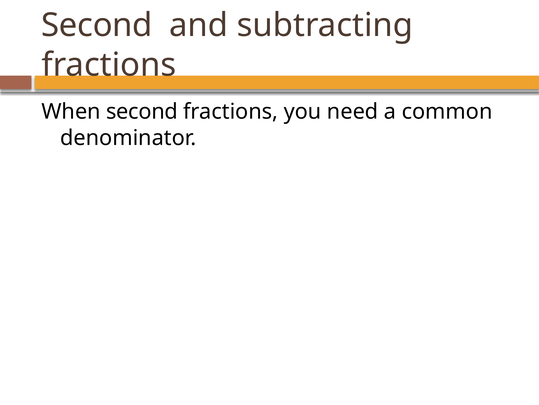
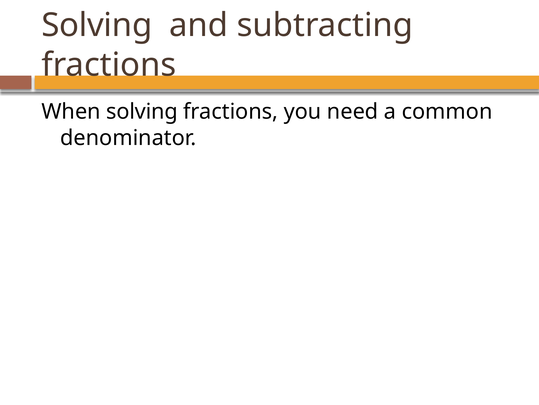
Second: Second -> Solving (97, 25)
When second: second -> solving (142, 112)
